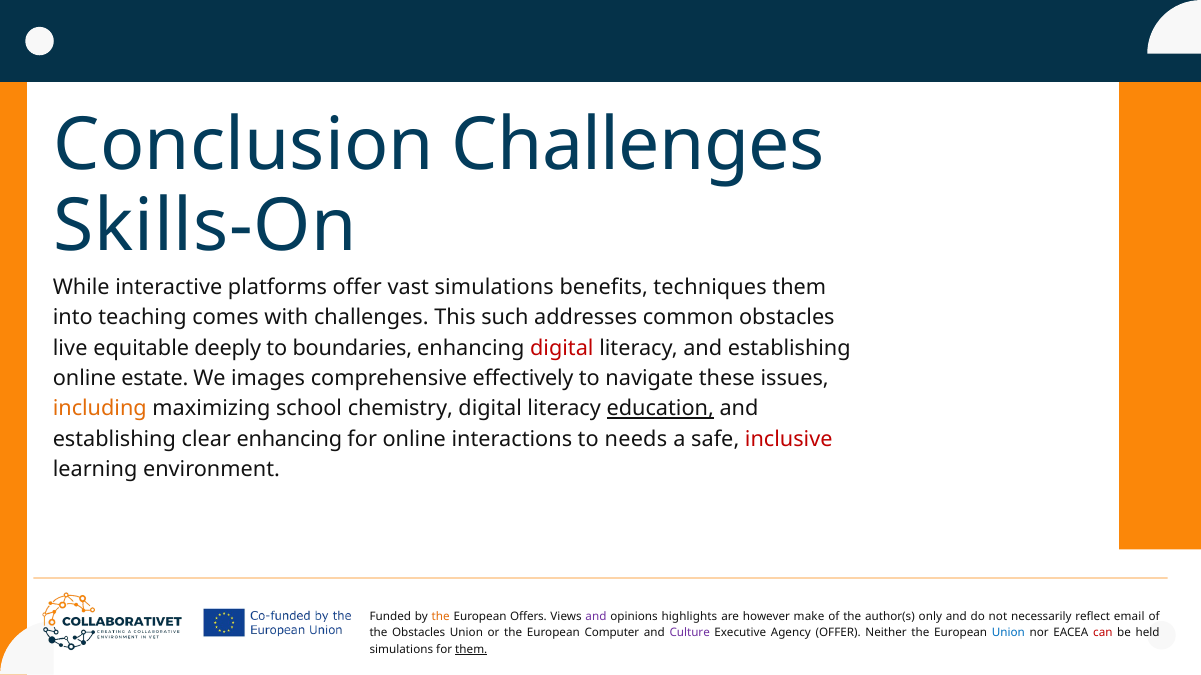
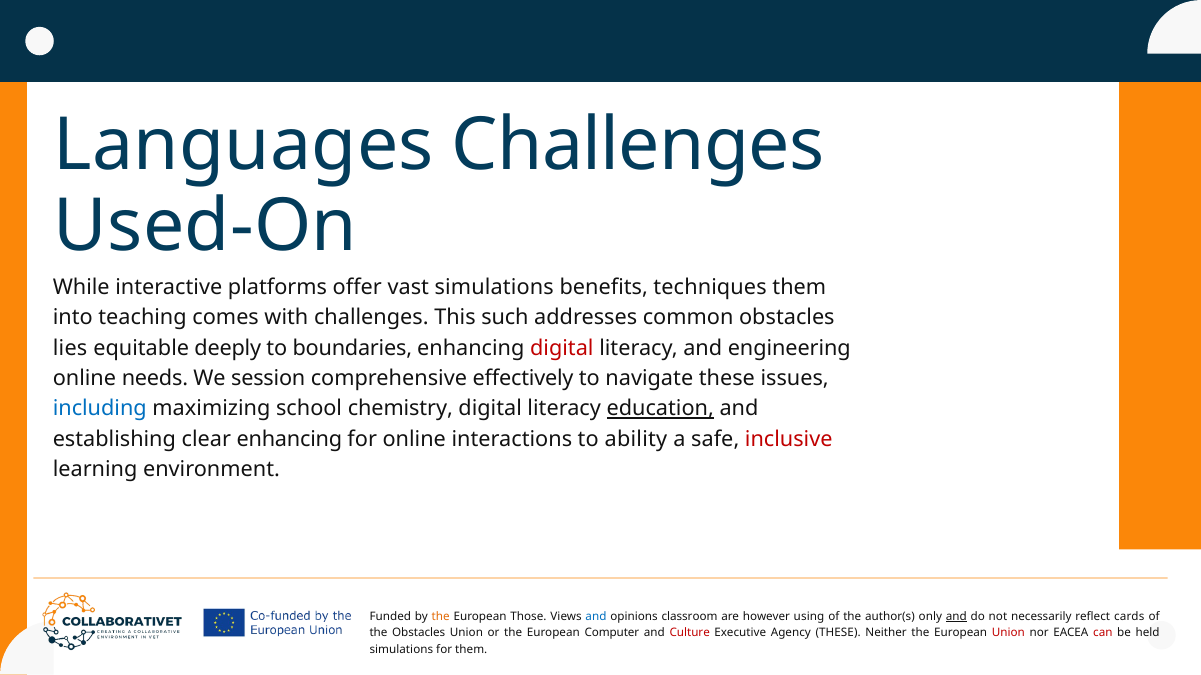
Conclusion: Conclusion -> Languages (244, 146)
Skills-On: Skills-On -> Used-On (206, 226)
live: live -> lies (70, 348)
literacy and establishing: establishing -> engineering (789, 348)
estate: estate -> needs (155, 379)
images: images -> session (268, 379)
including colour: orange -> blue (100, 409)
needs: needs -> ability (636, 440)
Offers: Offers -> Those (528, 617)
and colour: purple -> blue (596, 617)
highlights: highlights -> classroom (690, 617)
make: make -> using (809, 617)
and underline: none -> present (956, 617)
email: email -> cards (1129, 617)
Culture colour: purple -> red (690, 634)
Agency OFFER: OFFER -> THESE (838, 634)
Union colour: blue -> red (1008, 634)
them underline: present -> none (471, 650)
